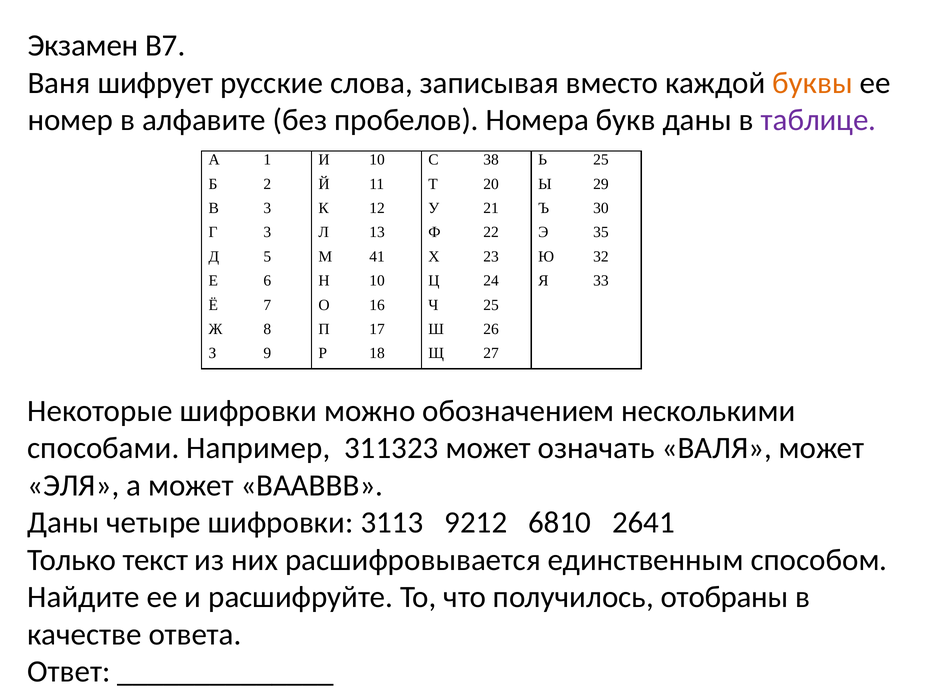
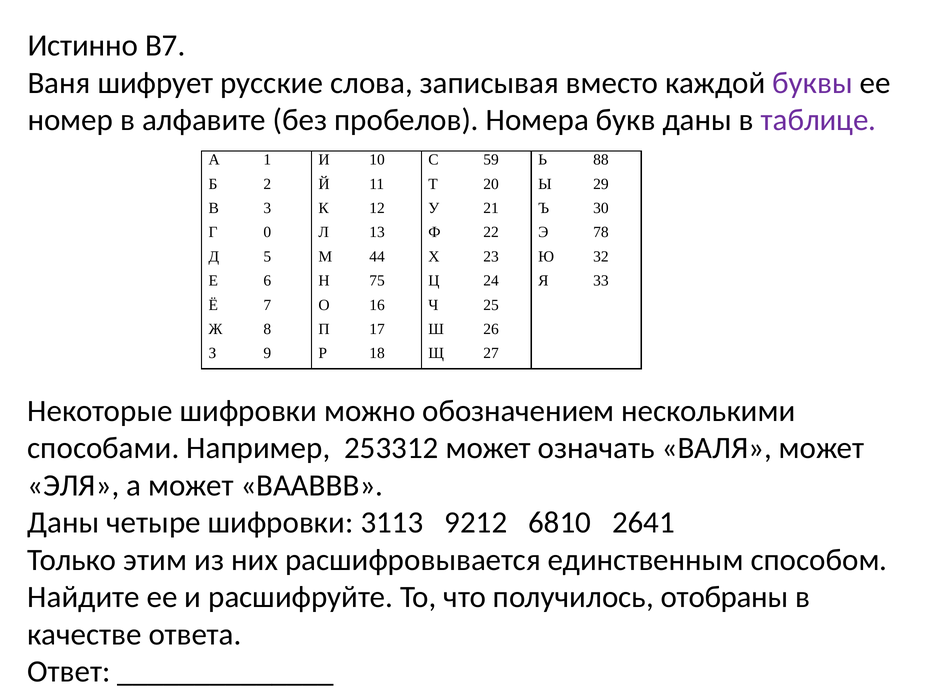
Экзамен: Экзамен -> Истинно (83, 46)
буквы colour: orange -> purple (813, 83)
38: 38 -> 59 (491, 160)
Ь 25: 25 -> 88 (601, 160)
Г 3: 3 -> 0 (267, 232)
35: 35 -> 78 (601, 232)
41: 41 -> 44 (377, 257)
Н 10: 10 -> 75 (377, 281)
311323: 311323 -> 253312 (391, 448)
текст: текст -> этим (155, 560)
